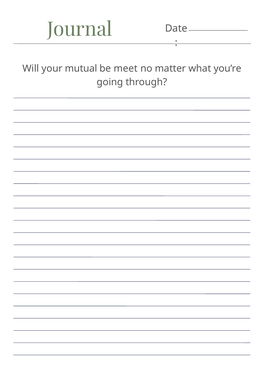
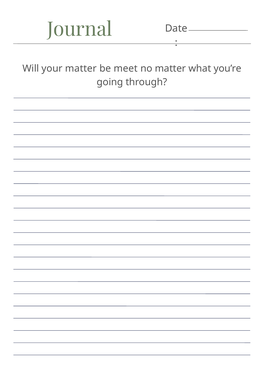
your mutual: mutual -> matter (81, 68)
